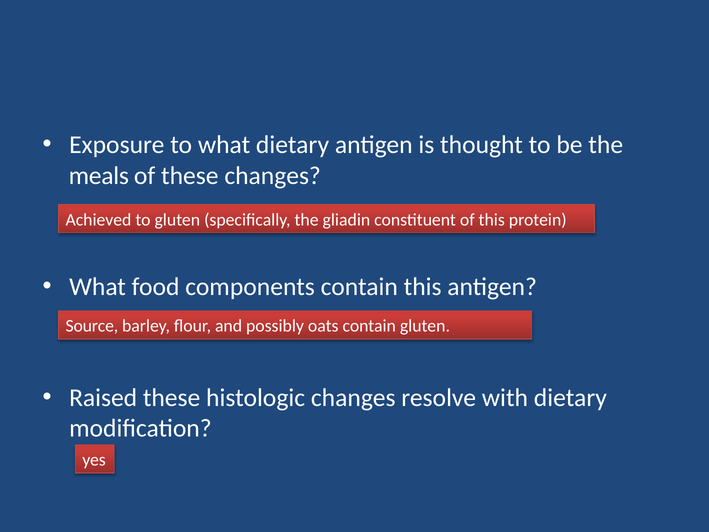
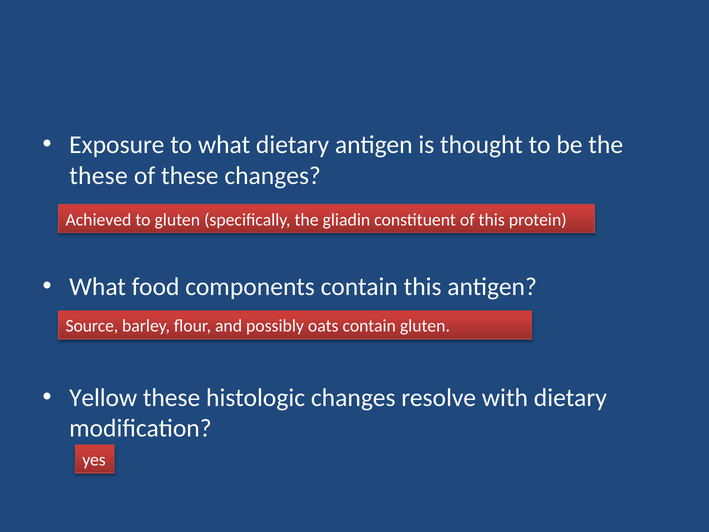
meals: meals -> these (99, 175)
Raised: Raised -> Yellow (103, 398)
